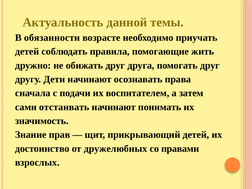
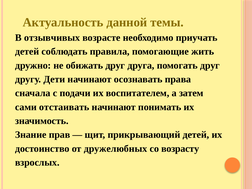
обязанности: обязанности -> отзывчивых (52, 38)
правами: правами -> возрасту (180, 149)
